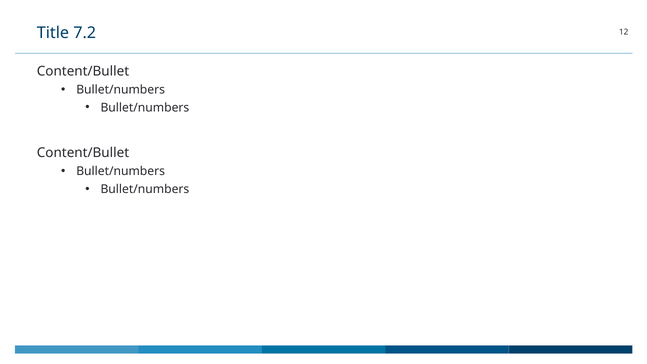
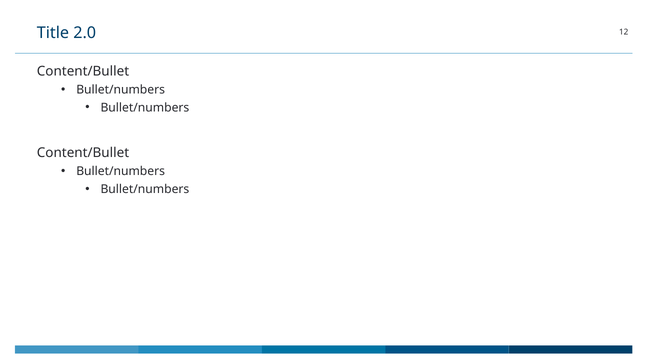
7.2: 7.2 -> 2.0 (85, 33)
